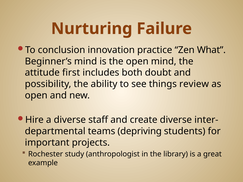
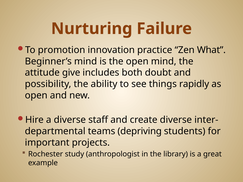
conclusion: conclusion -> promotion (62, 50)
first: first -> give (71, 73)
review: review -> rapidly (194, 84)
